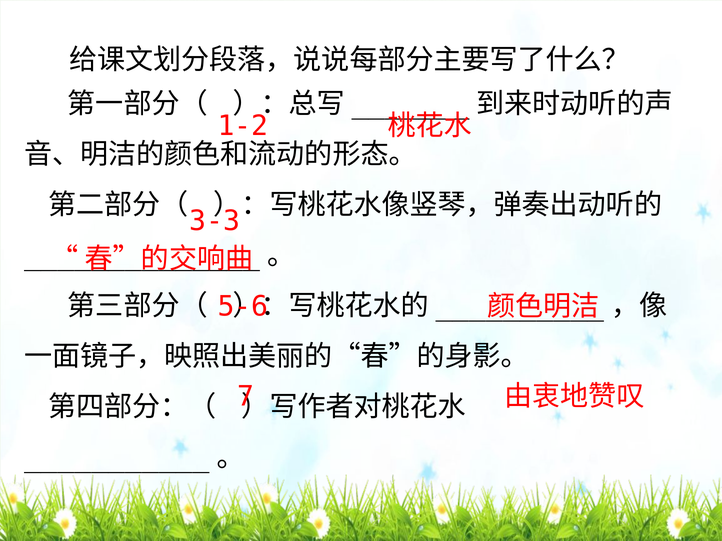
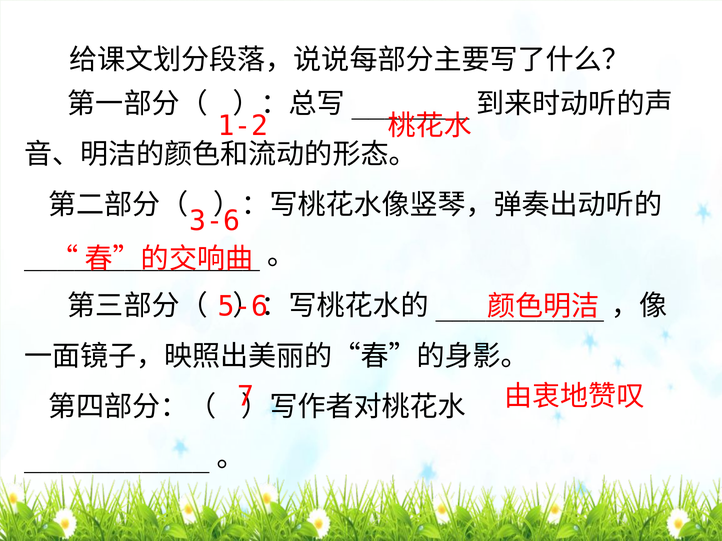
3-3: 3-3 -> 3-6 (215, 221)
